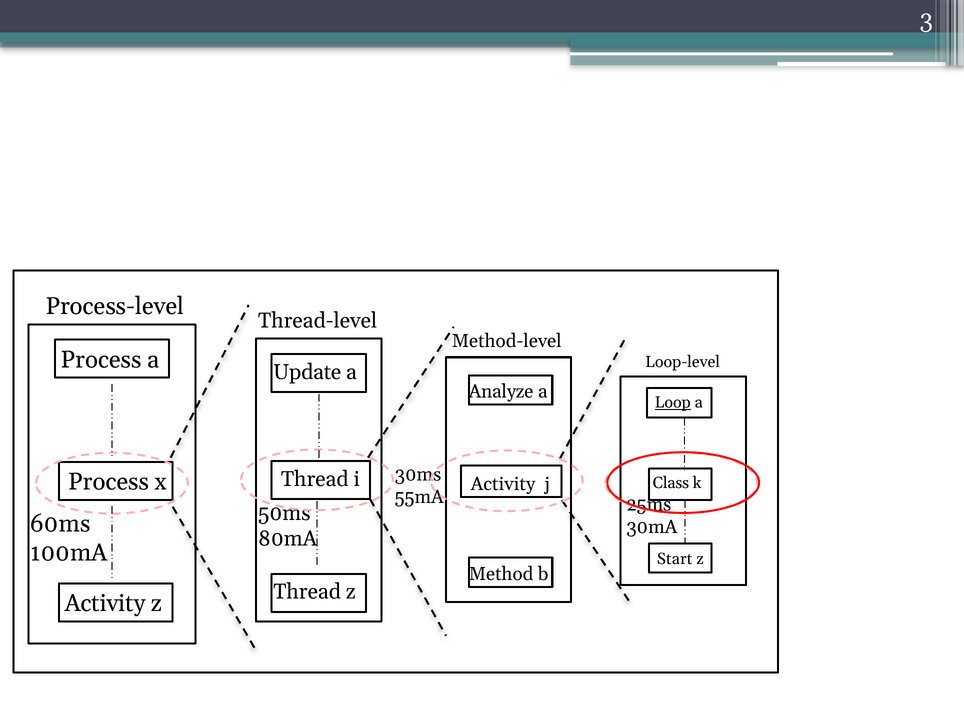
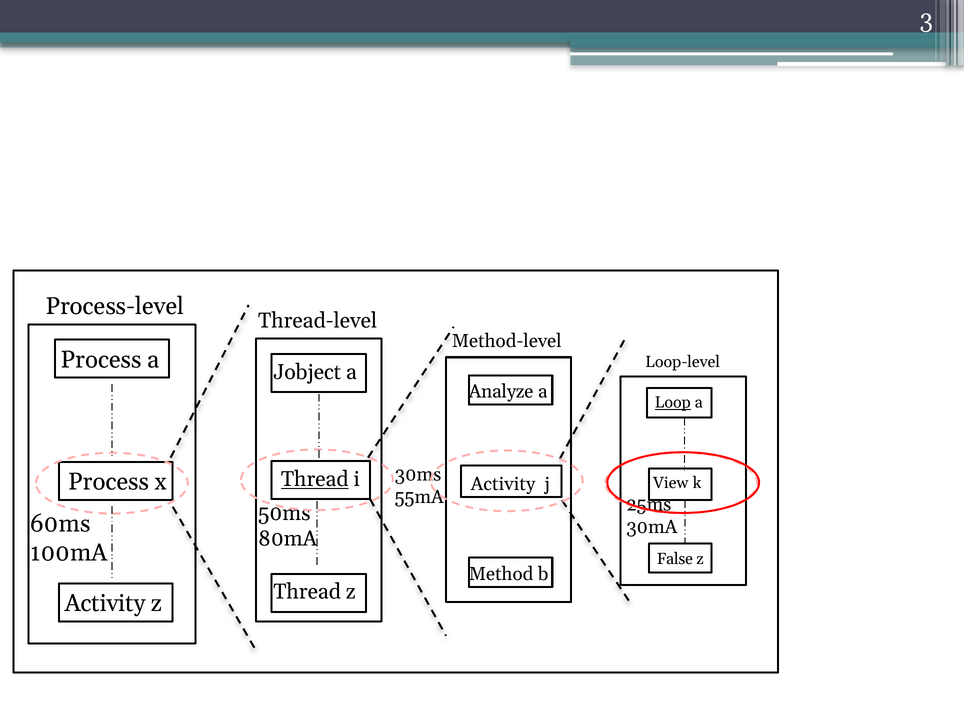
Update: Update -> Jobject (307, 372)
Thread underline: none -> present (315, 479)
Class: Class -> View (671, 483)
Start: Start -> False (675, 559)
